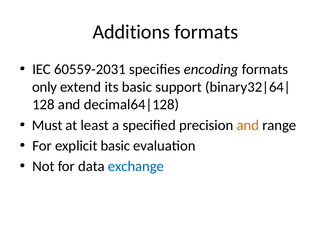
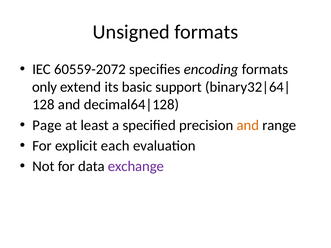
Additions: Additions -> Unsigned (131, 32)
60559-2031: 60559-2031 -> 60559-2072 (90, 69)
Must: Must -> Page (47, 125)
explicit basic: basic -> each (115, 146)
exchange colour: blue -> purple (136, 167)
